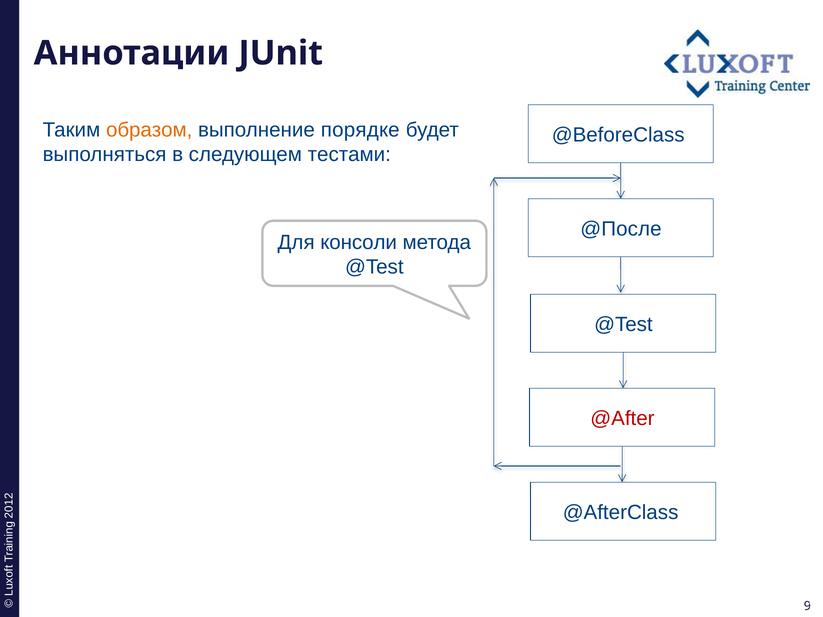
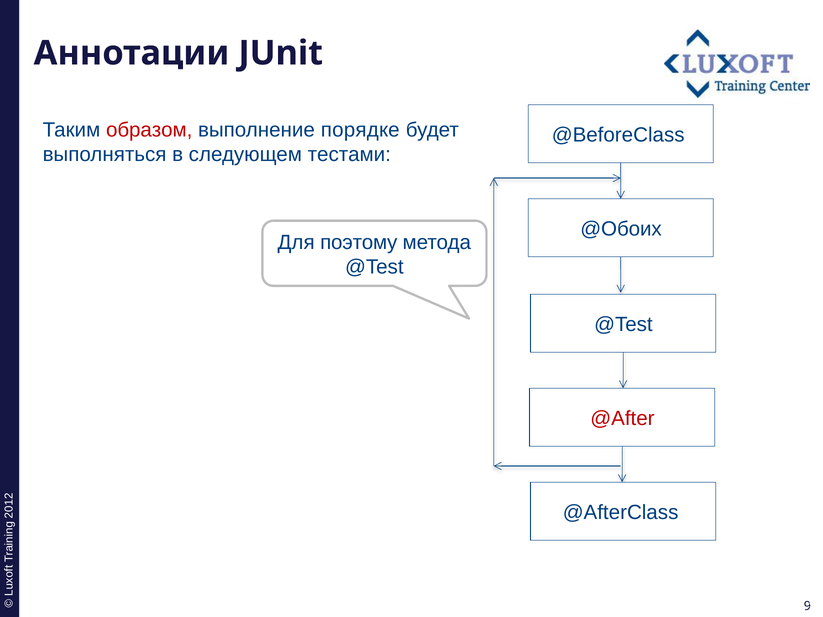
образом colour: orange -> red (149, 130)
@После: @После -> @Обоих (621, 229)
консоли: консоли -> поэтому (359, 242)
